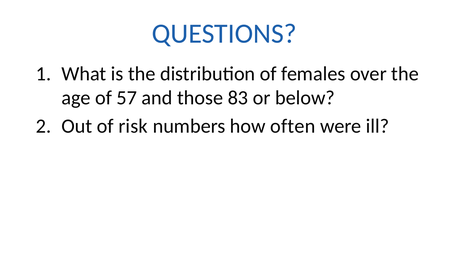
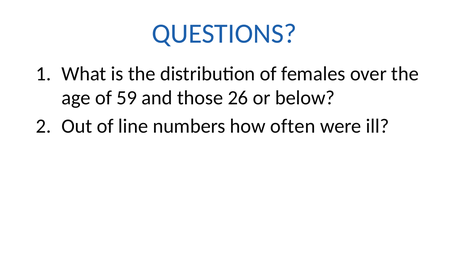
57: 57 -> 59 (127, 98)
83: 83 -> 26 (238, 98)
risk: risk -> line (133, 126)
